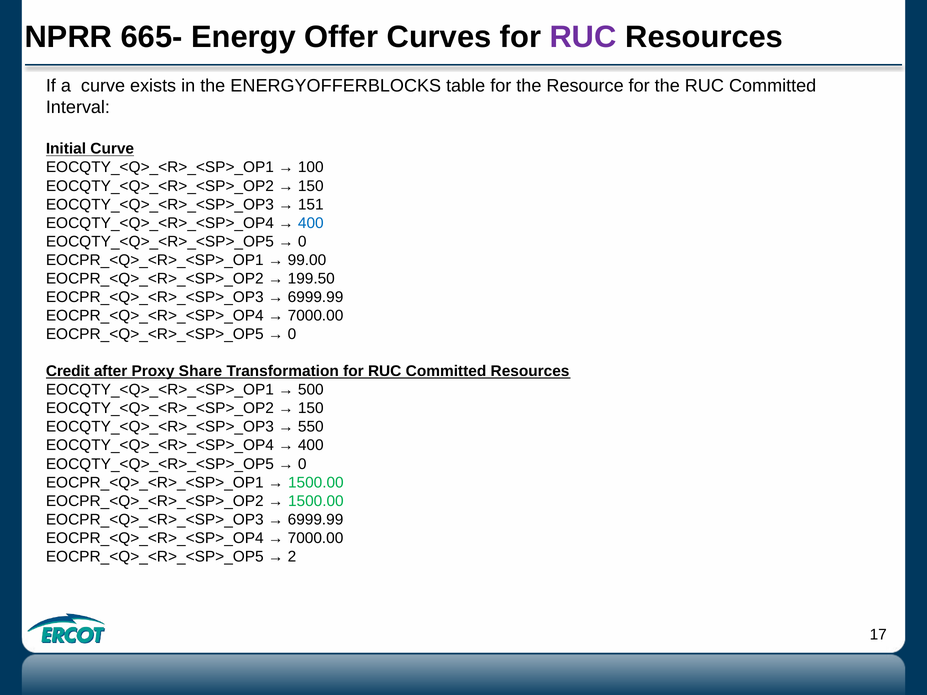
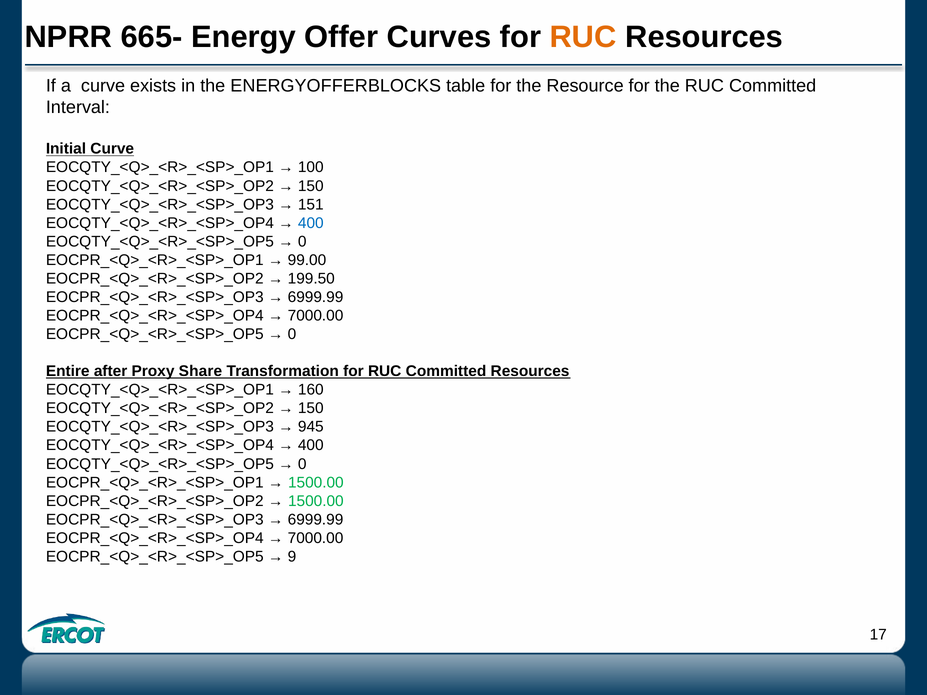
RUC colour: purple -> orange (583, 37)
Credit: Credit -> Entire (68, 371)
500: 500 -> 160 (311, 390)
550: 550 -> 945 (311, 427)
2: 2 -> 9 (292, 557)
